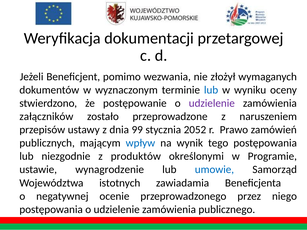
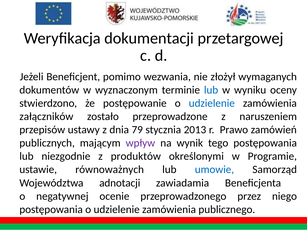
udzielenie colour: purple -> blue (212, 103)
99: 99 -> 79 (137, 130)
2052: 2052 -> 2013 (195, 130)
wpływ colour: blue -> purple (140, 143)
wynagrodzenie: wynagrodzenie -> równoważnych (110, 170)
istotnych: istotnych -> adnotacji (120, 183)
